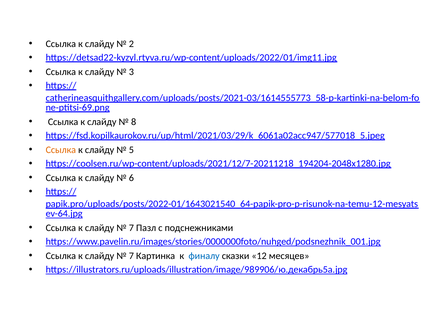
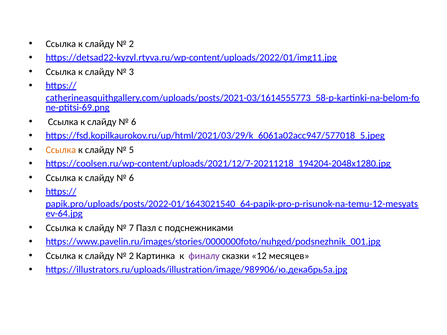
8: 8 -> 6 (134, 122)
7: 7 -> 2 (131, 256)
финалу colour: blue -> purple (204, 256)
